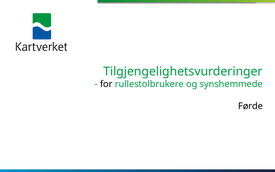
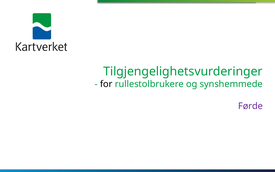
Førde colour: black -> purple (250, 106)
